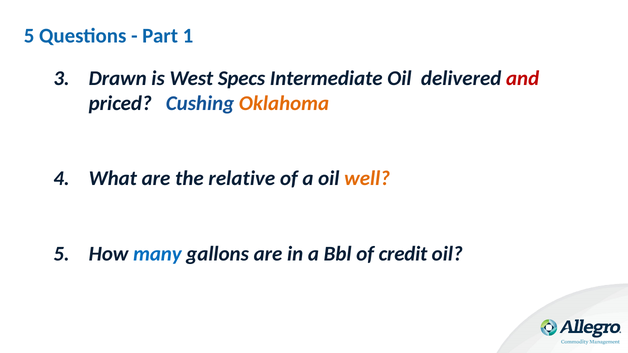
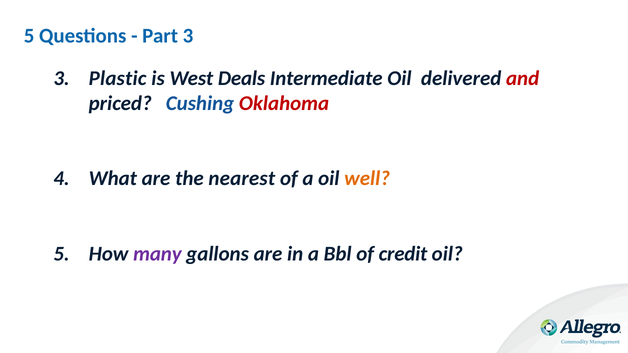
Part 1: 1 -> 3 (188, 36)
Drawn: Drawn -> Plastic (118, 78)
Specs: Specs -> Deals (242, 78)
Oklahoma colour: orange -> red (284, 103)
relative: relative -> nearest (242, 179)
many colour: blue -> purple (157, 254)
